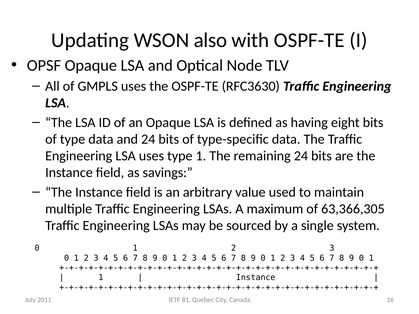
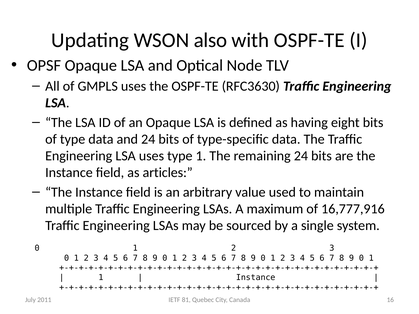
savings: savings -> articles (168, 173)
63,366,305: 63,366,305 -> 16,777,916 (353, 209)
